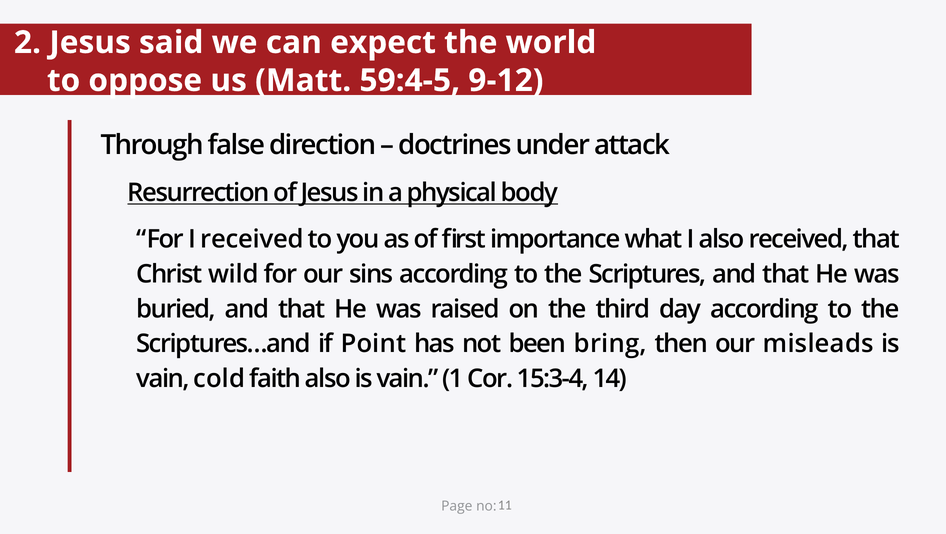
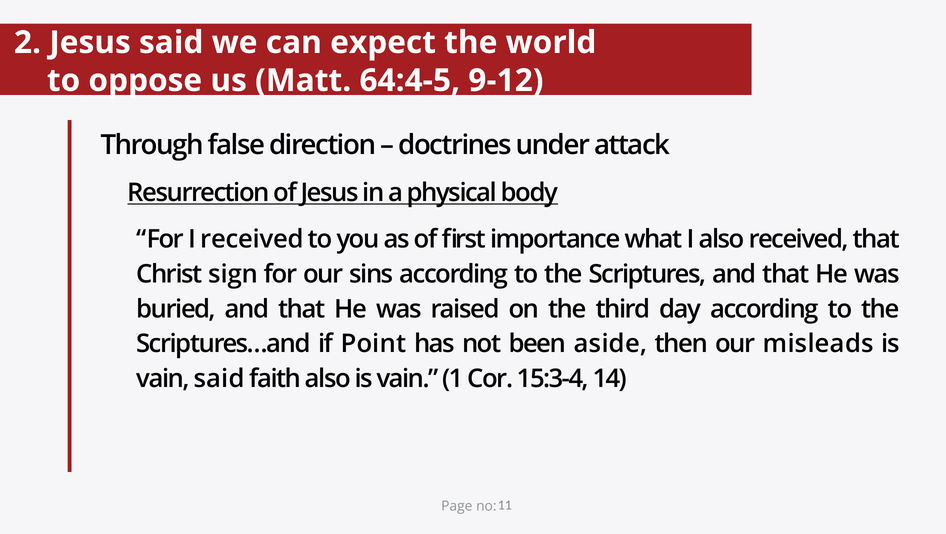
59:4-5: 59:4-5 -> 64:4-5 (410, 80)
wild: wild -> sign (233, 274)
bring: bring -> aside (610, 344)
vain cold: cold -> said (219, 378)
